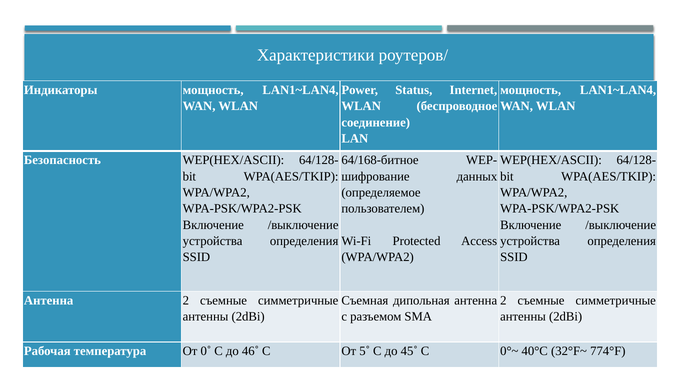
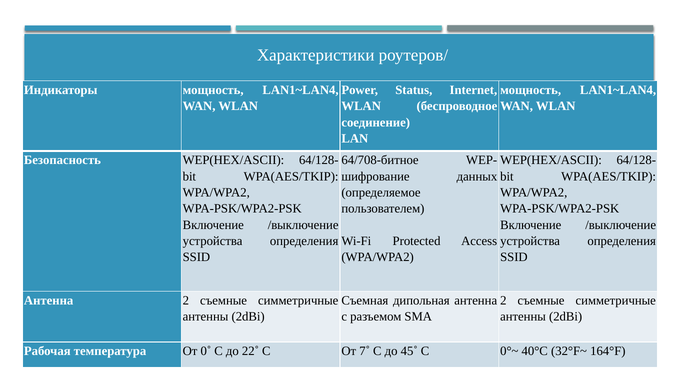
64/168-битное: 64/168-битное -> 64/708-битное (380, 160)
46˚: 46˚ -> 22˚ (250, 352)
5˚: 5˚ -> 7˚ (365, 352)
774°F: 774°F -> 164°F (608, 352)
